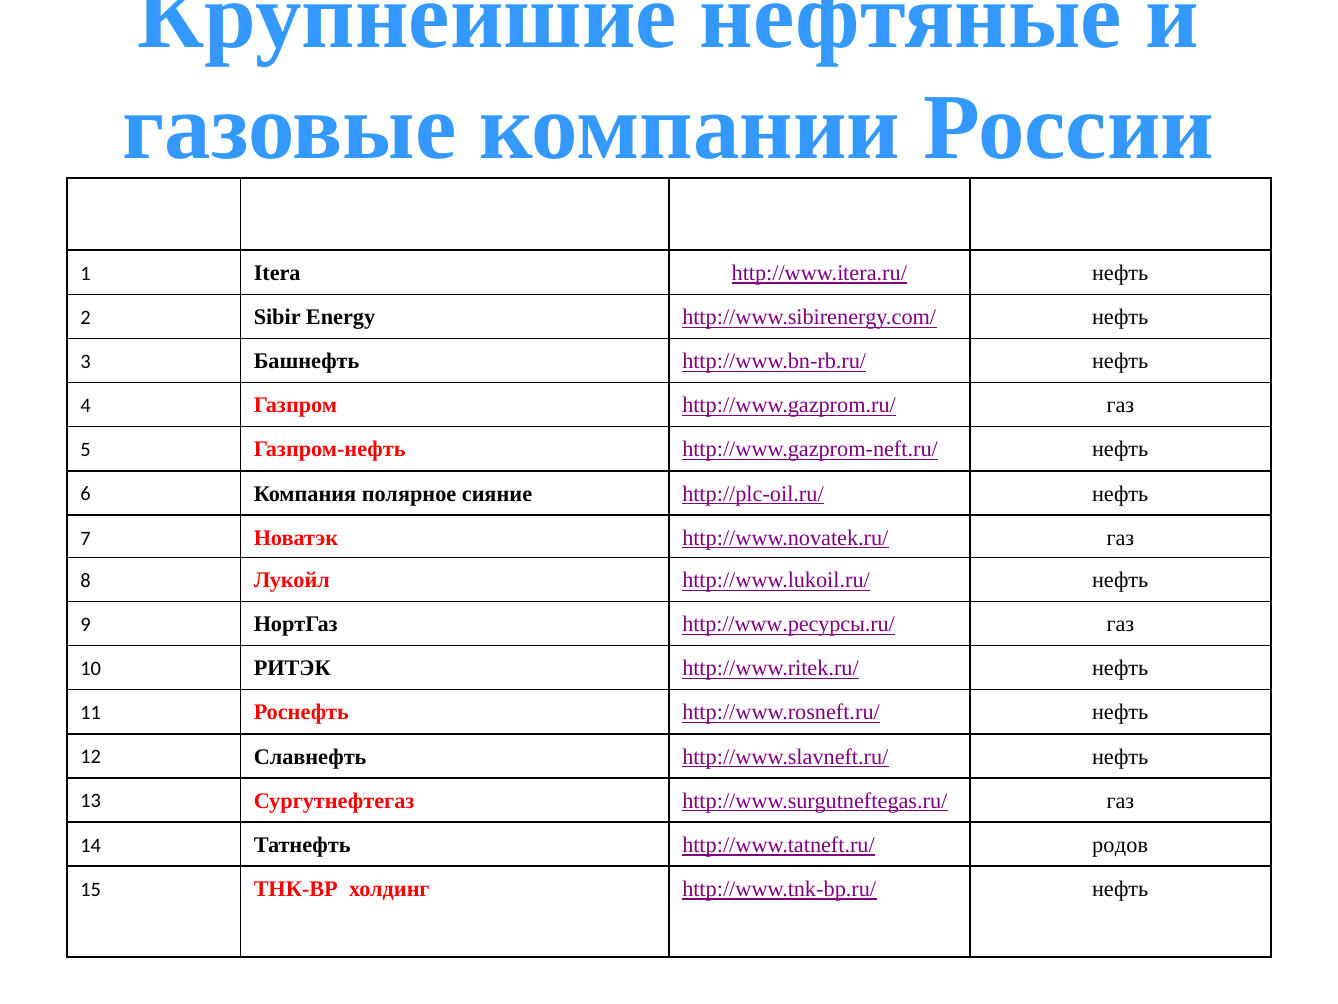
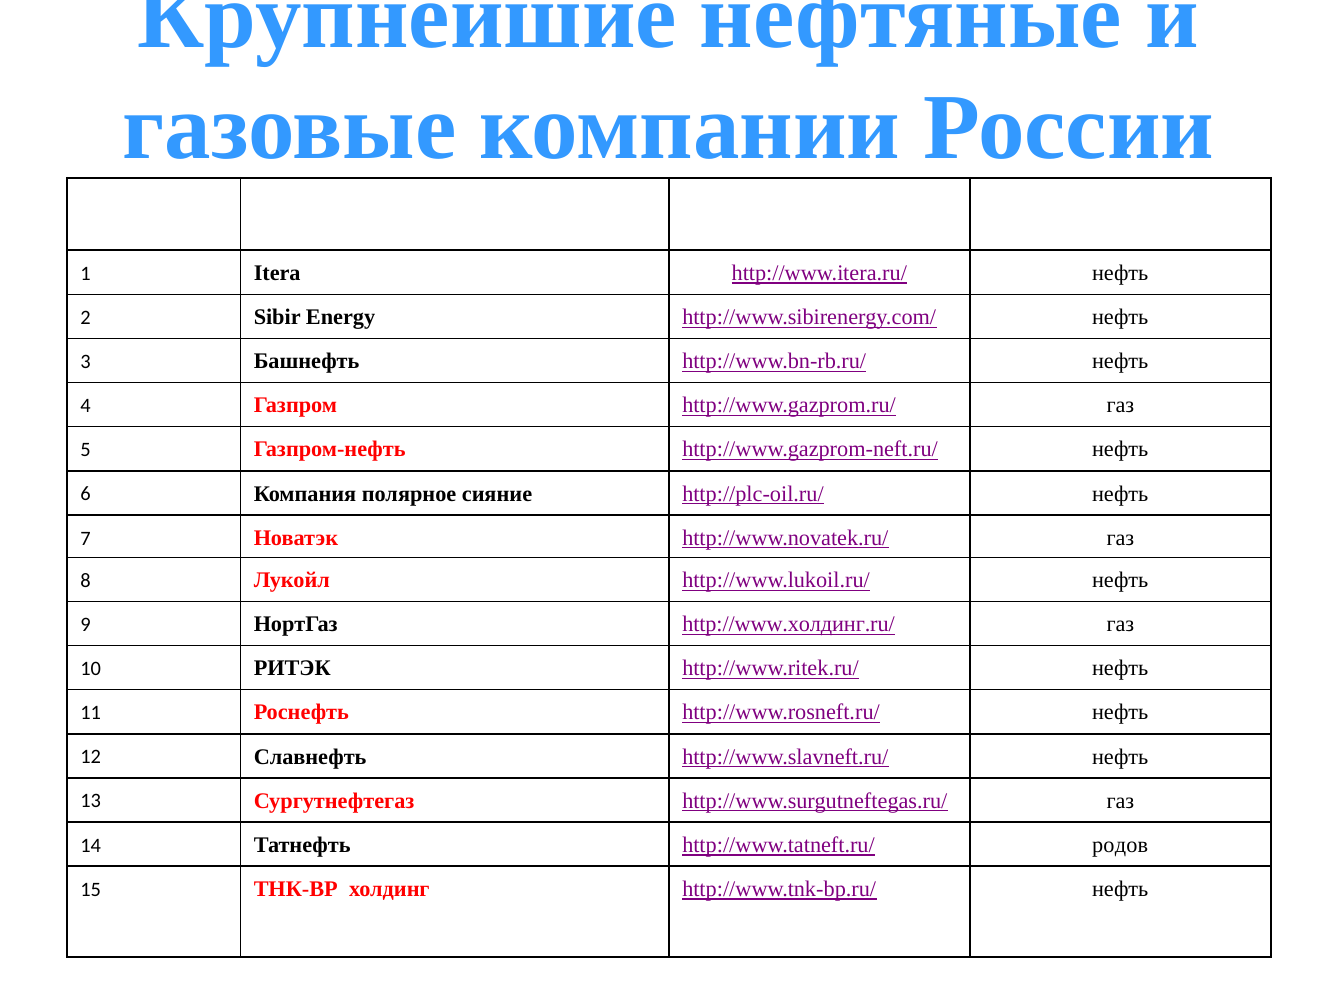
http://www.ресурсы.ru/: http://www.ресурсы.ru/ -> http://www.холдинг.ru/ (789, 624)
